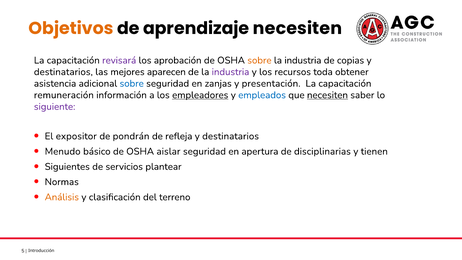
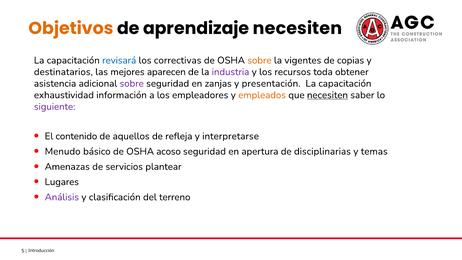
revisará colour: purple -> blue (119, 60)
aprobación: aprobación -> correctivas (178, 60)
industria: industria -> vigentes (303, 60)
sobre colour: blue -> purple (132, 83)
remuneración: remuneración -> exhaustividad (64, 95)
empleadores underline: present -> none (200, 95)
empleados colour: blue -> orange (262, 95)
expositor: expositor -> contenido (76, 136)
pondrán: pondrán -> aquellos (131, 136)
destinatarios: destinatarios -> interpretarse (231, 136)
aislar: aislar -> acoso (169, 151)
tienen: tienen -> temas (374, 151)
Siguientes: Siguientes -> Amenazas (67, 167)
Normas: Normas -> Lugares (62, 182)
Análisis colour: orange -> purple (62, 197)
